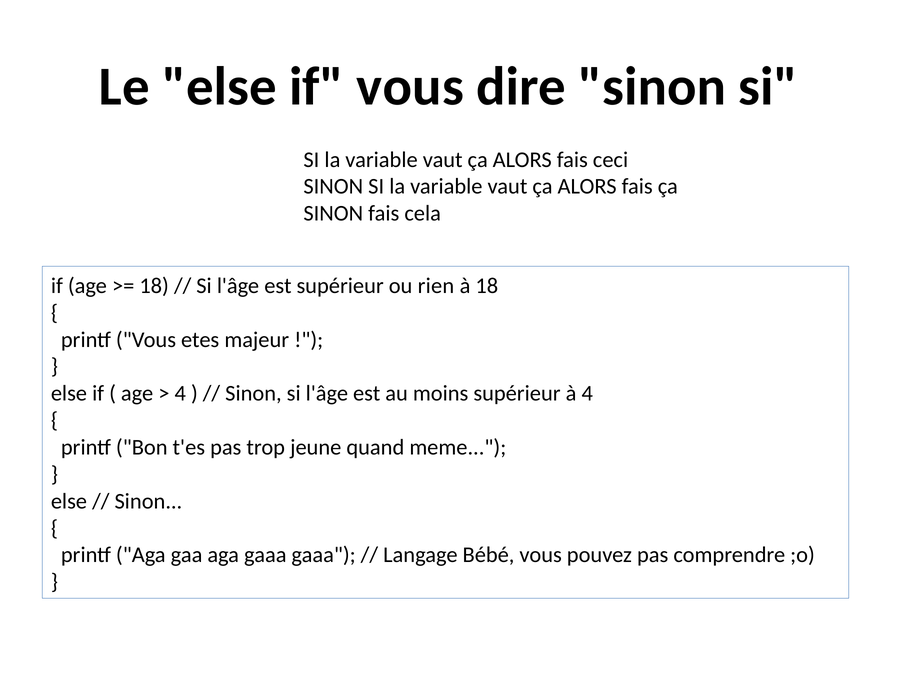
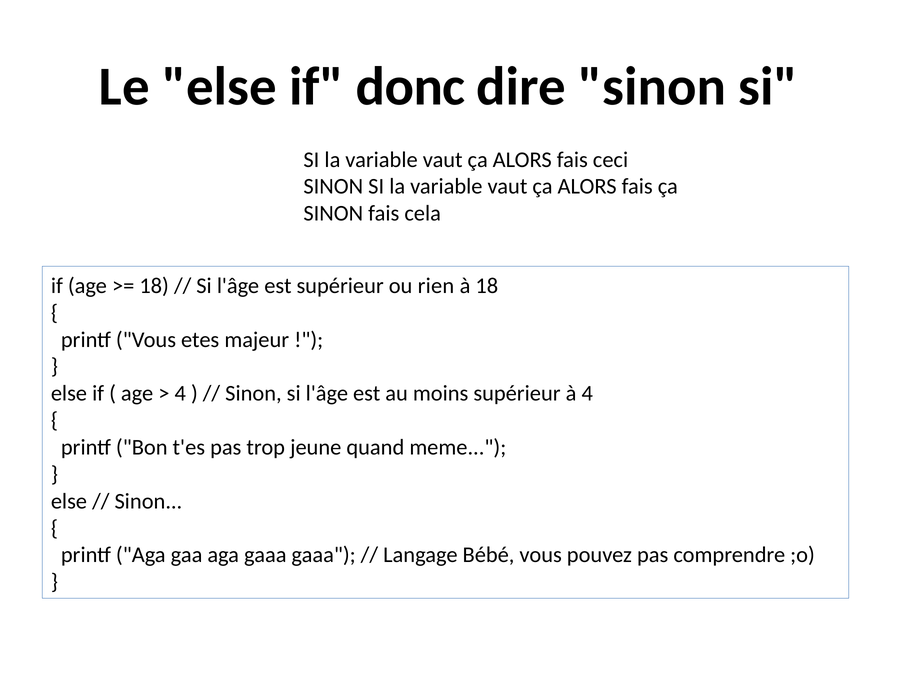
if vous: vous -> donc (411, 87)
